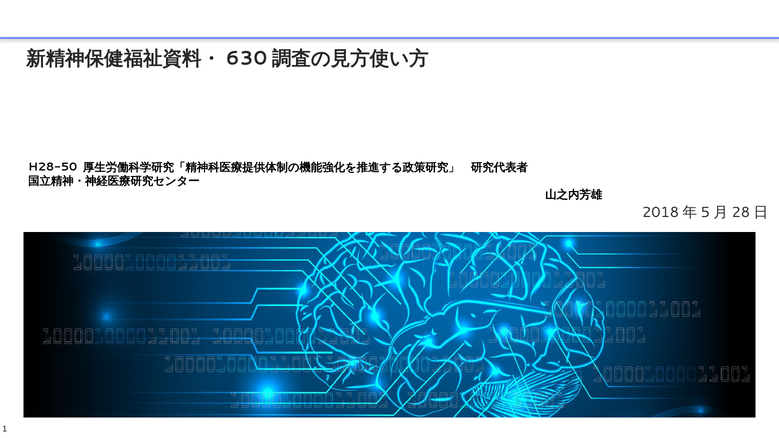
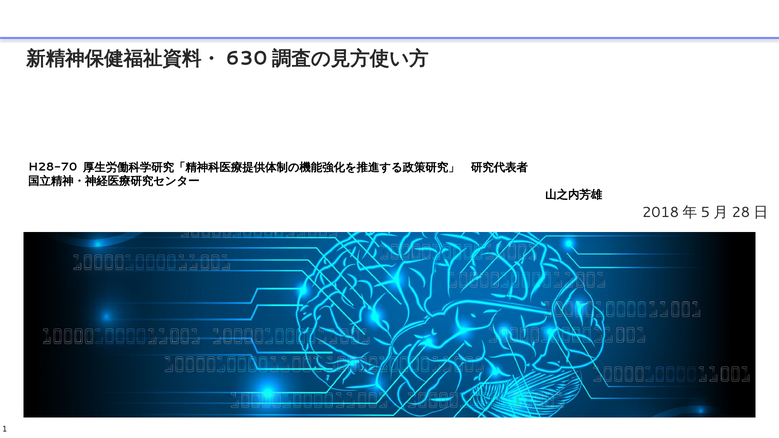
H28-50: H28-50 -> H28-70 (53, 167)
